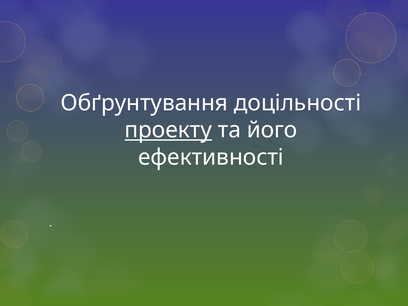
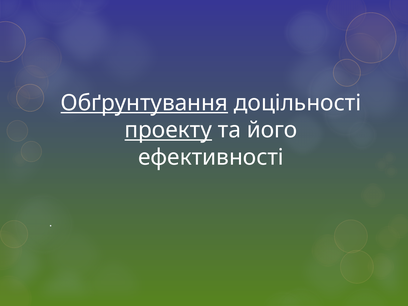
Обґрунтування underline: none -> present (144, 103)
